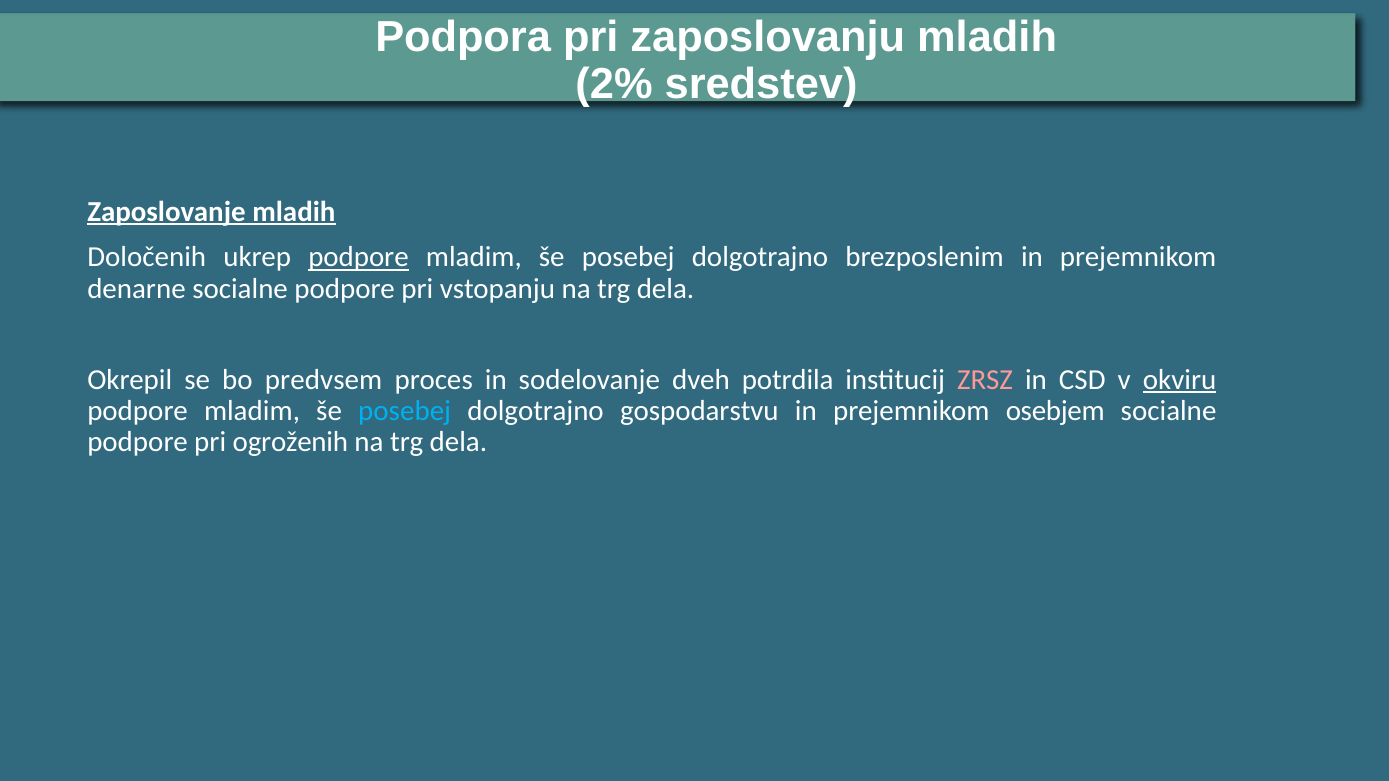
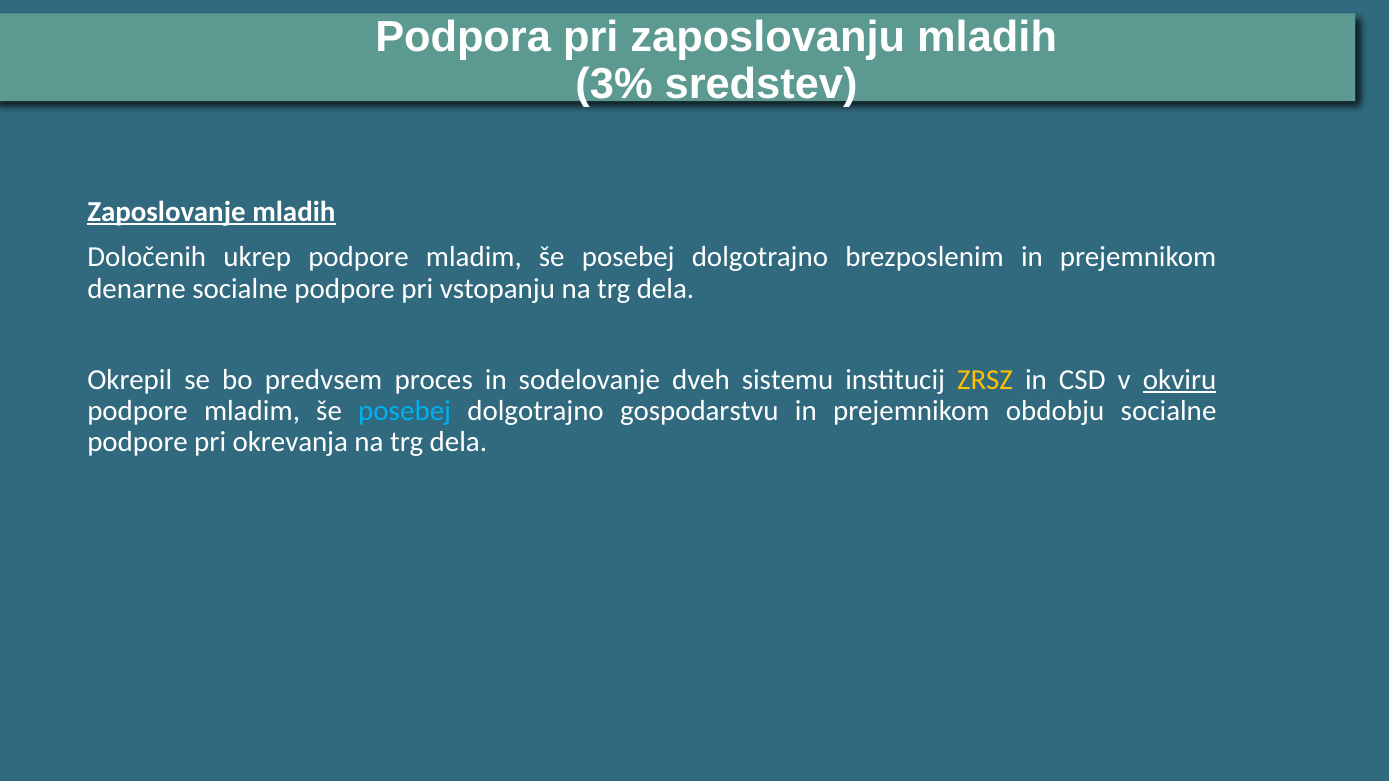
2%: 2% -> 3% (614, 84)
podpore underline: present -> none (358, 257)
potrdila: potrdila -> sistemu (788, 380)
ZRSZ colour: pink -> yellow (985, 380)
osebjem: osebjem -> obdobju (1055, 411)
ogroženih: ogroženih -> okrevanja (290, 443)
